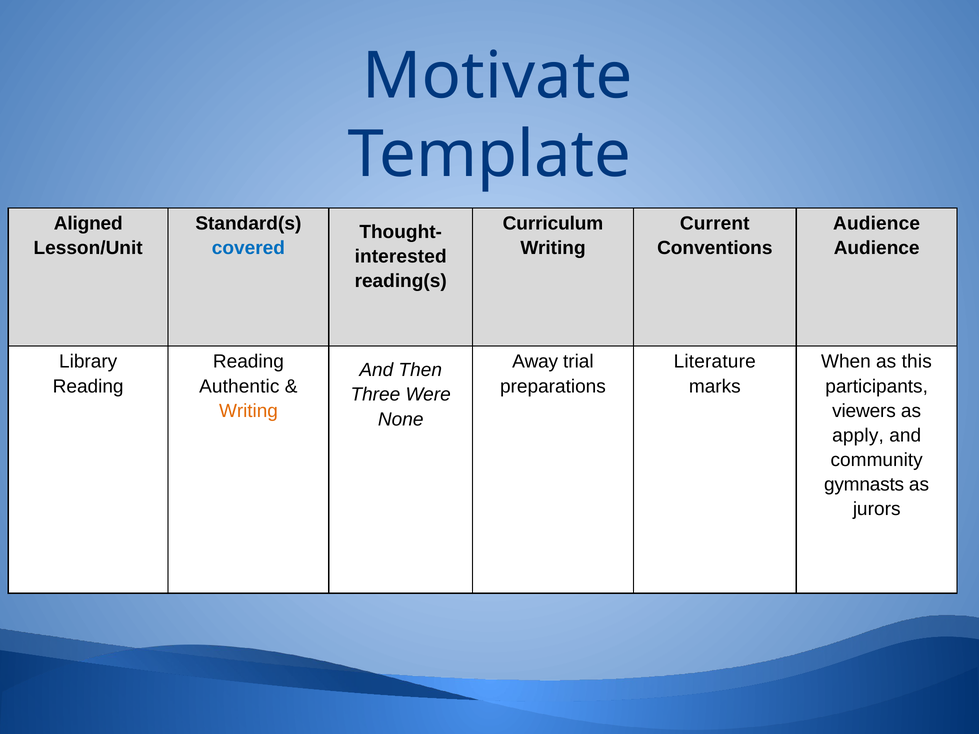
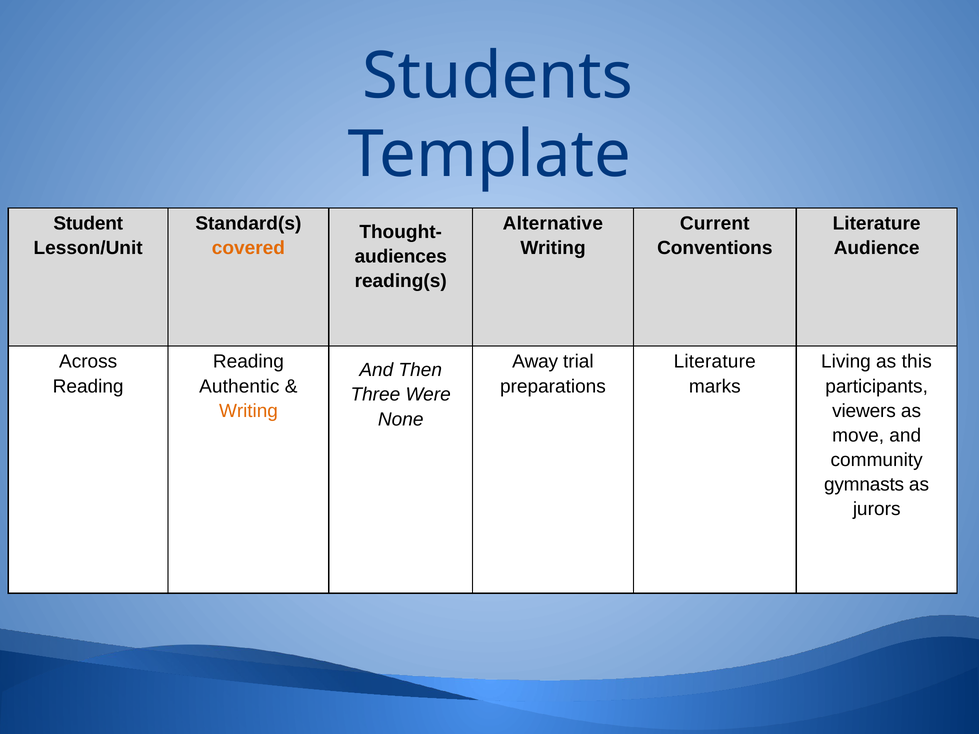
Motivate: Motivate -> Students (498, 76)
Aligned: Aligned -> Student (88, 224)
Curriculum: Curriculum -> Alternative (553, 224)
Audience: Audience -> Literature (877, 224)
covered colour: blue -> orange (248, 248)
interested: interested -> audiences (401, 257)
Library: Library -> Across (88, 362)
When: When -> Living (846, 362)
apply: apply -> move (858, 436)
